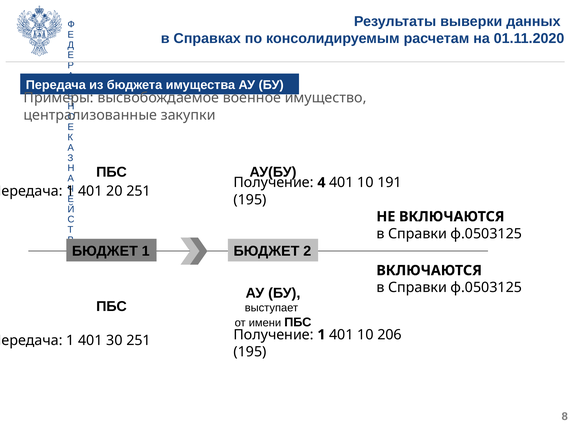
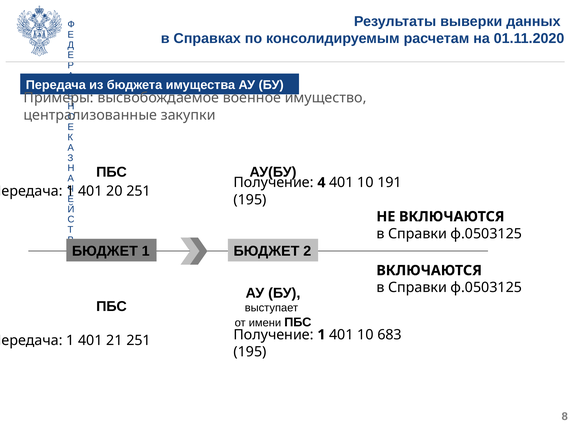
206: 206 -> 683 (390, 335)
30: 30 -> 21 (114, 341)
